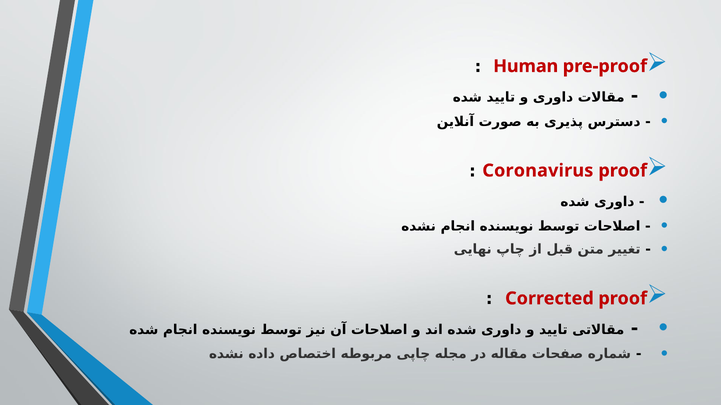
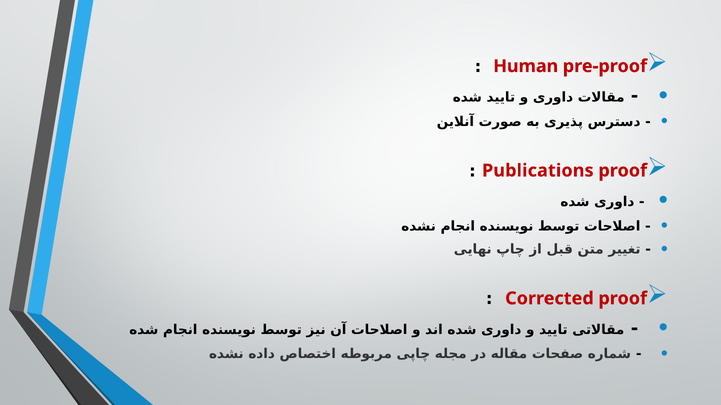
Coronavirus: Coronavirus -> Publications (538, 171)
